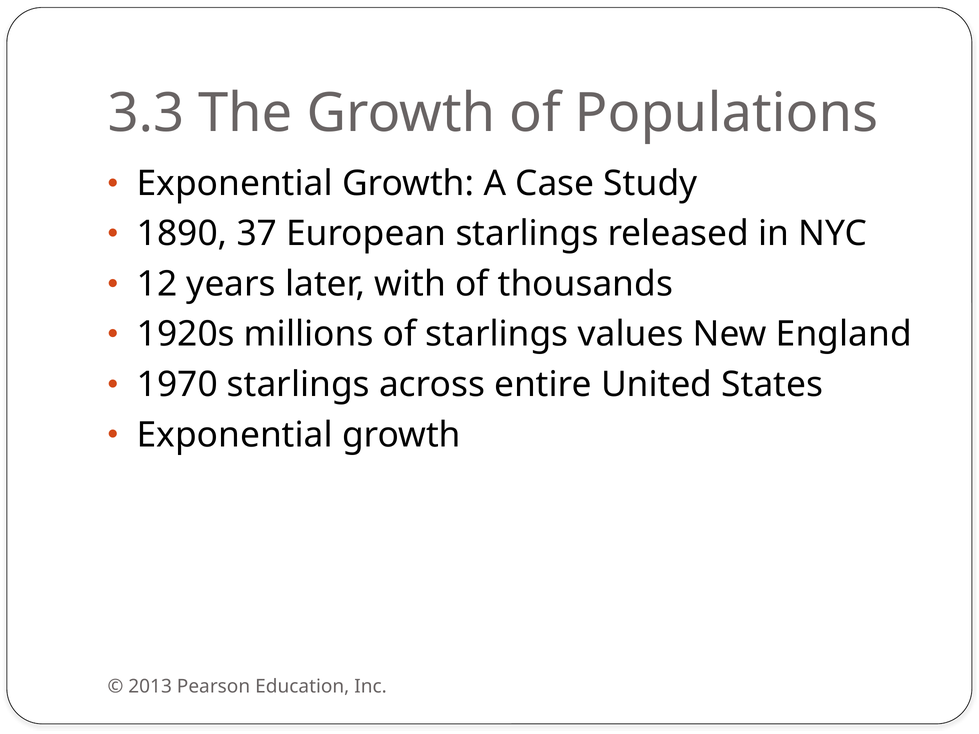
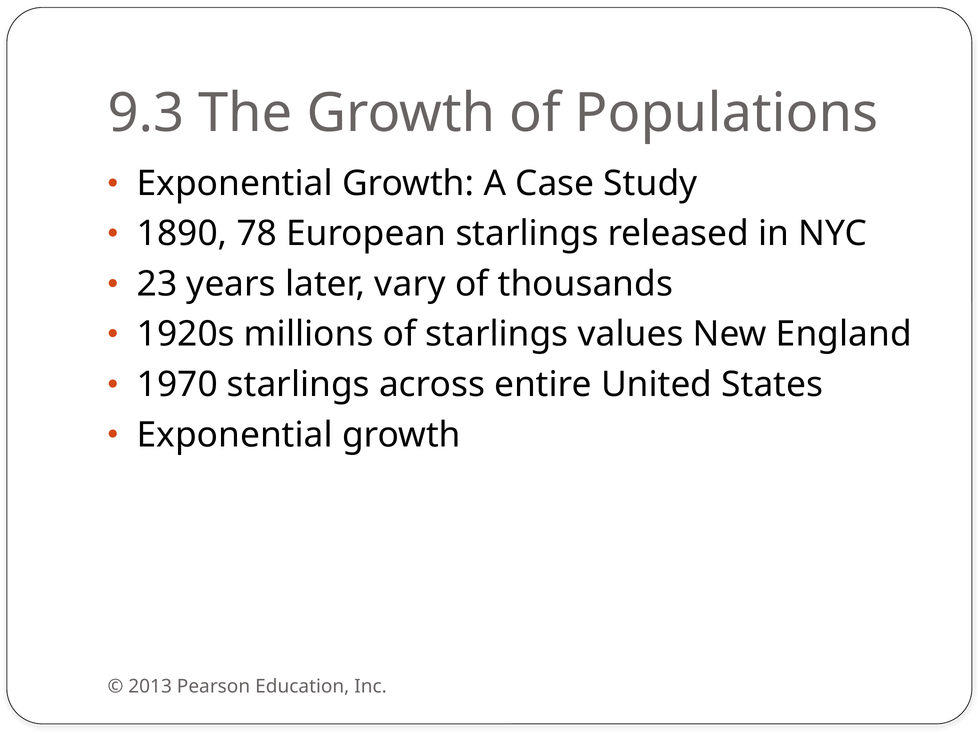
3.3: 3.3 -> 9.3 (146, 113)
37: 37 -> 78 (257, 234)
12: 12 -> 23 (157, 284)
with: with -> vary (410, 284)
